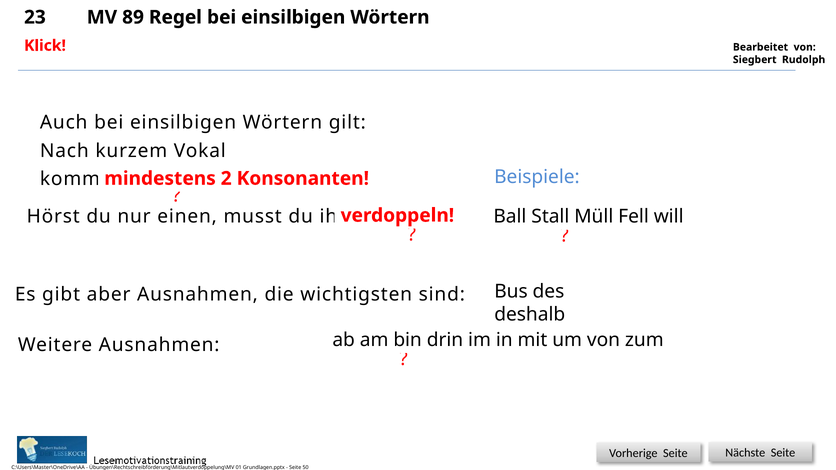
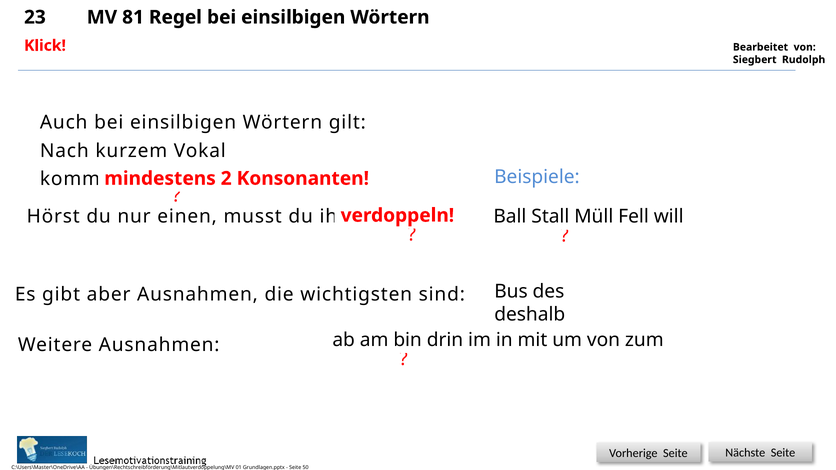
89: 89 -> 81 (133, 17)
